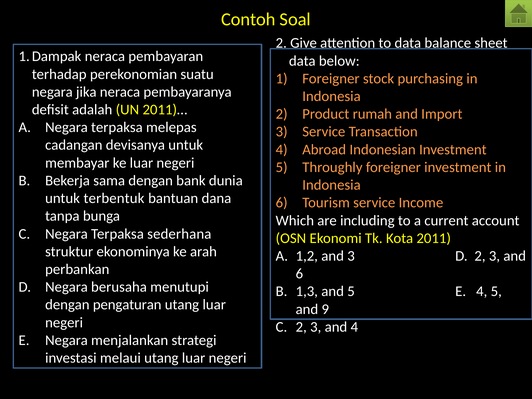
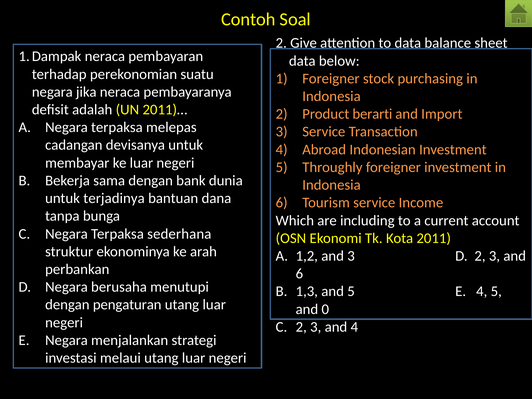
rumah: rumah -> berarti (372, 114)
terbentuk: terbentuk -> terjadinya (114, 198)
9: 9 -> 0 (325, 309)
